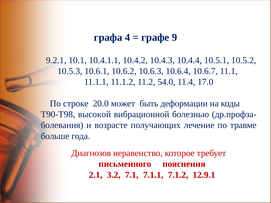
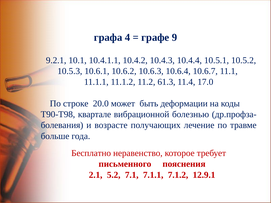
54.0: 54.0 -> 61.3 (166, 82)
высокой: высокой -> квартале (95, 115)
Диагнозов: Диагнозов -> Бесплатно (91, 153)
3.2: 3.2 -> 5.2 (114, 175)
